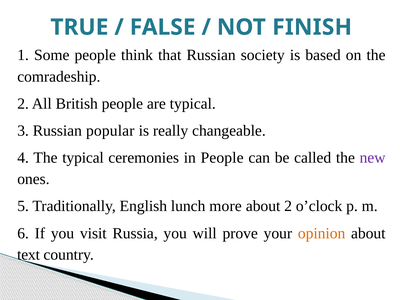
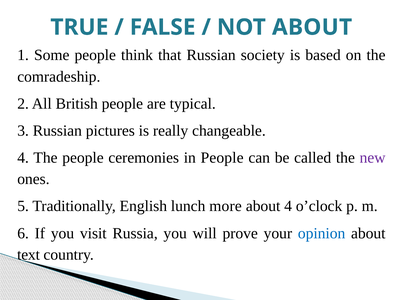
NOT FINISH: FINISH -> ABOUT (312, 27)
popular: popular -> pictures (110, 131)
The typical: typical -> people (83, 158)
about 2: 2 -> 4 (288, 206)
opinion colour: orange -> blue (322, 233)
